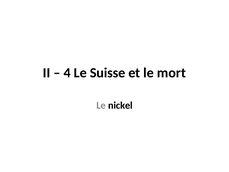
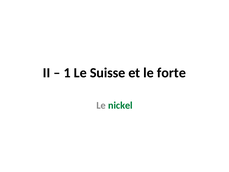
4: 4 -> 1 (67, 73)
mort: mort -> forte (171, 73)
nickel colour: black -> green (120, 105)
